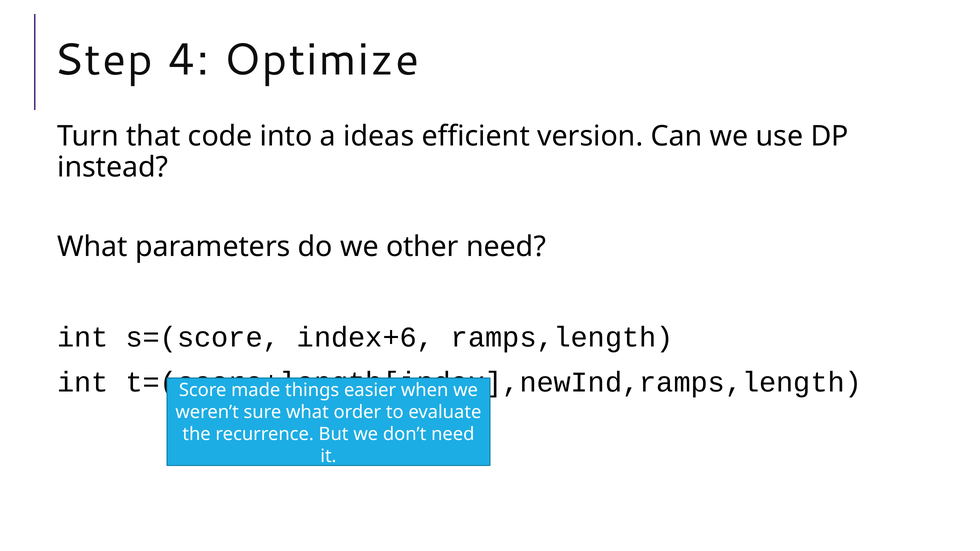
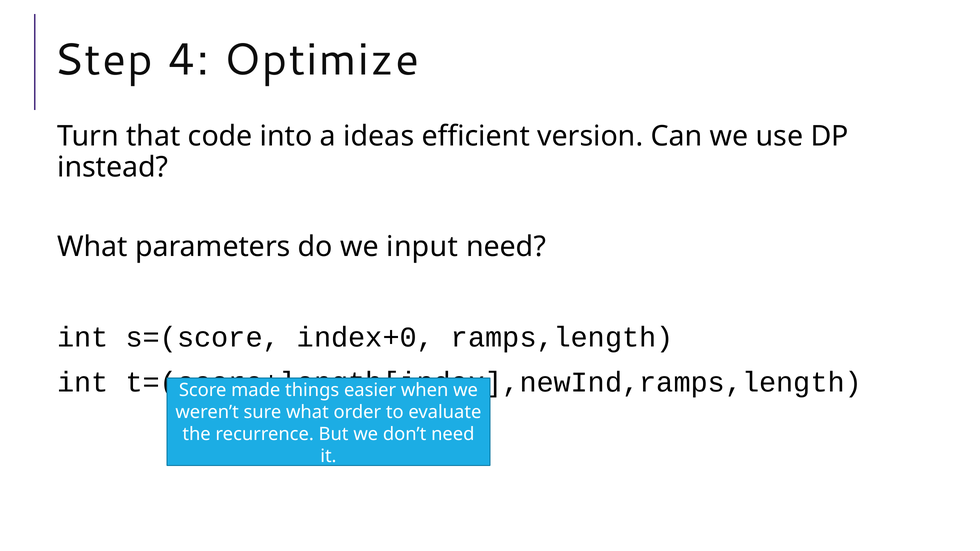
other: other -> input (422, 247)
index+6: index+6 -> index+0 (365, 337)
